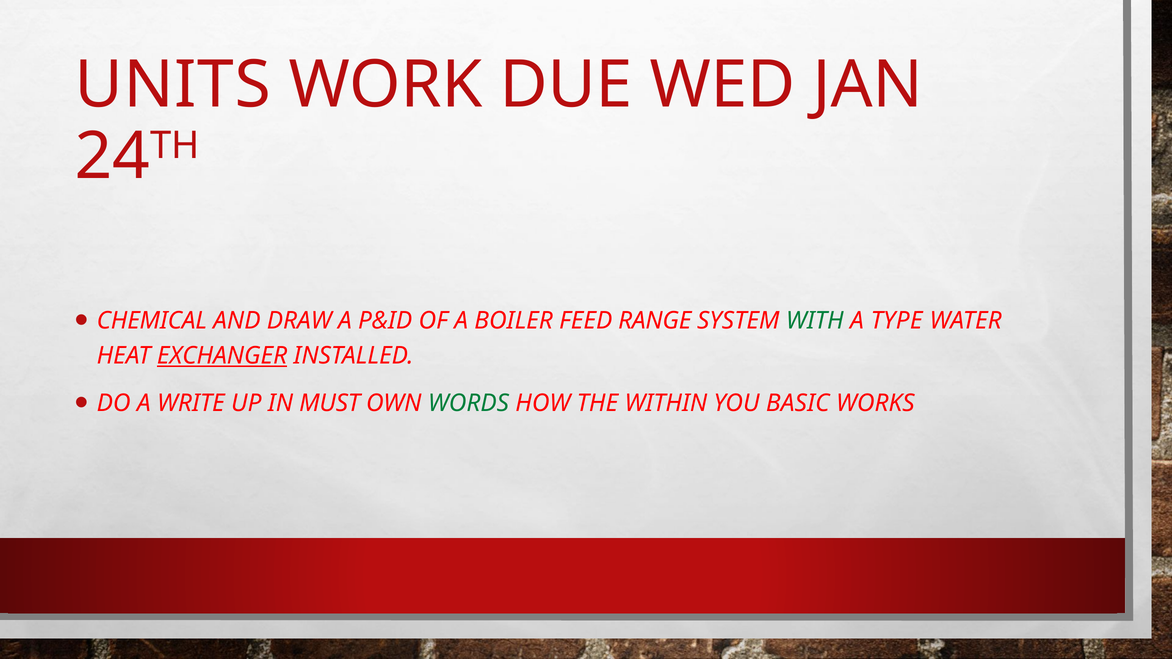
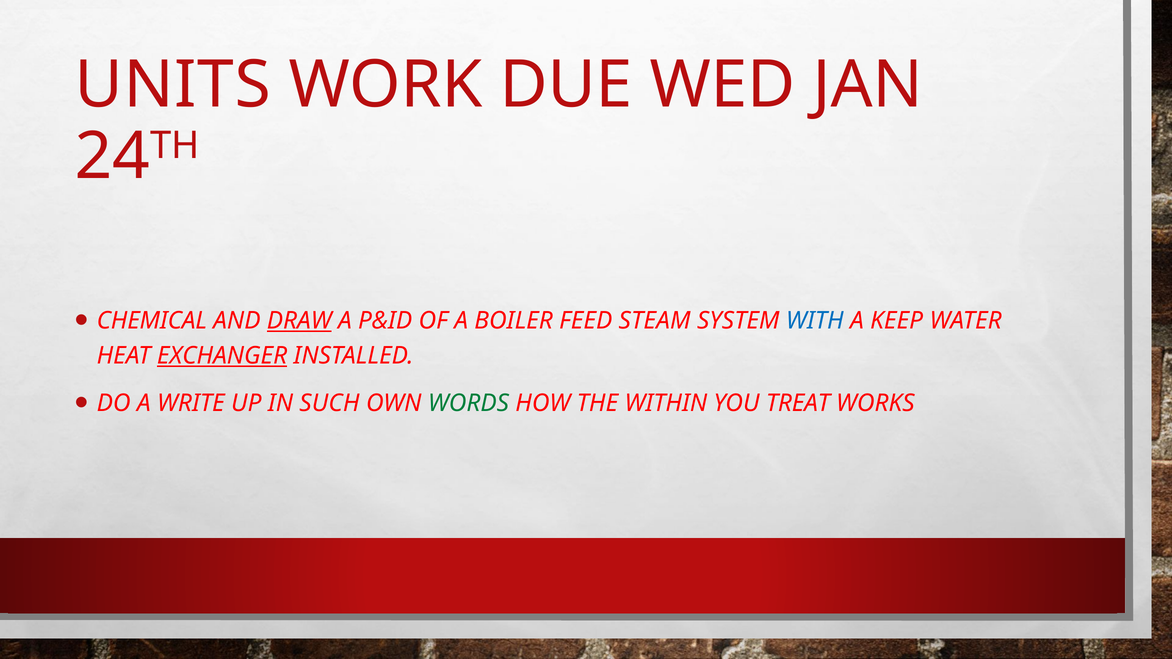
DRAW underline: none -> present (299, 321)
RANGE: RANGE -> STEAM (655, 321)
WITH colour: green -> blue (815, 321)
TYPE: TYPE -> KEEP (897, 321)
MUST: MUST -> SUCH (329, 403)
BASIC: BASIC -> TREAT (798, 403)
